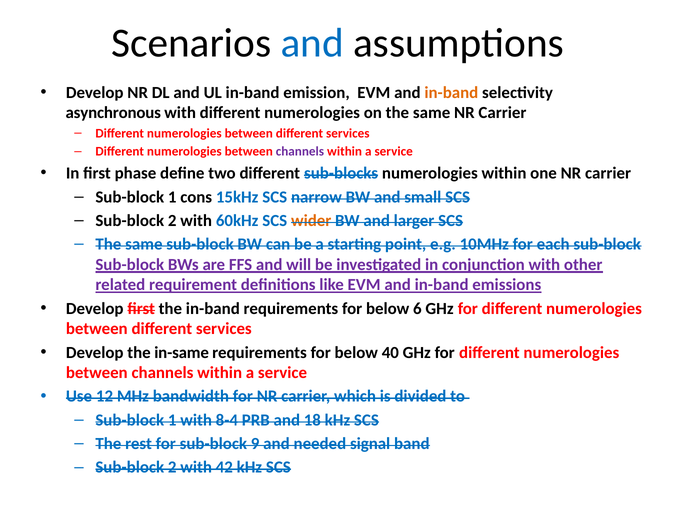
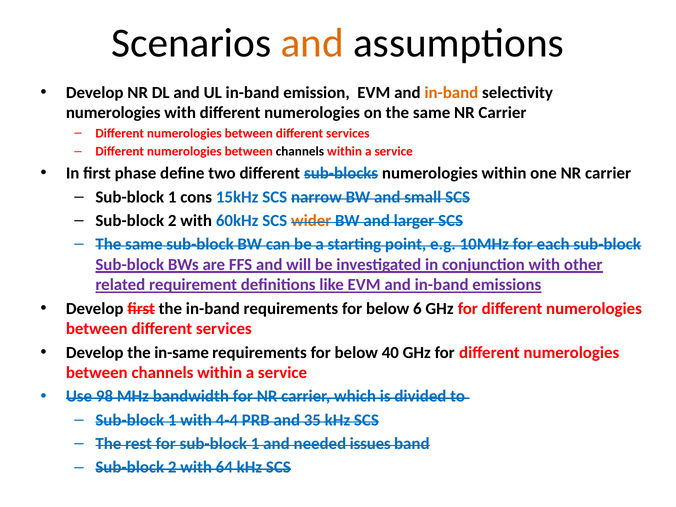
and colour: blue -> orange (312, 43)
asynchronous: asynchronous -> numerologies (113, 113)
channels colour: purple -> black (300, 152)
12: 12 -> 98 (105, 396)
8-4: 8-4 -> 4-4 (227, 420)
18: 18 -> 35 (312, 420)
for sub-block 9: 9 -> 1 (255, 444)
signal: signal -> issues (370, 444)
42: 42 -> 64 (224, 467)
